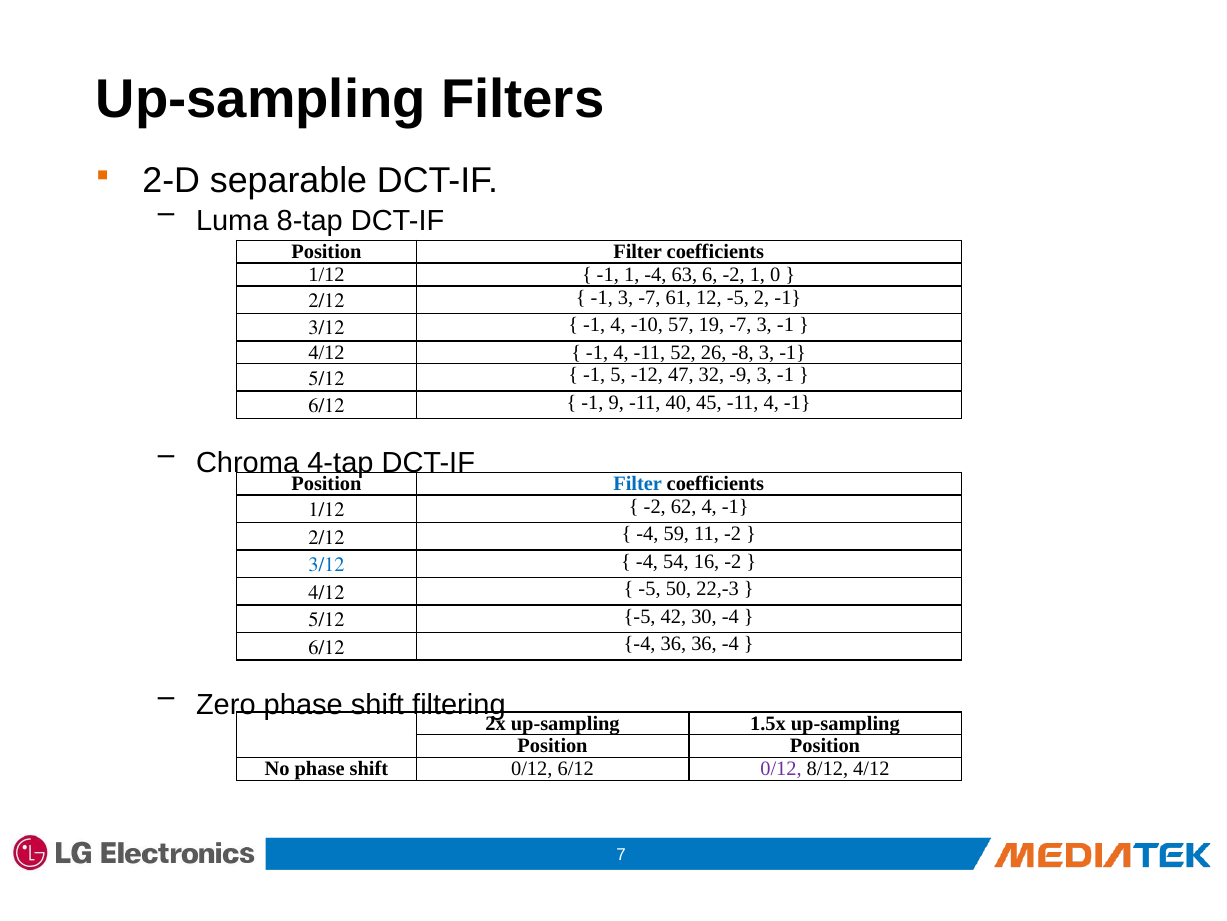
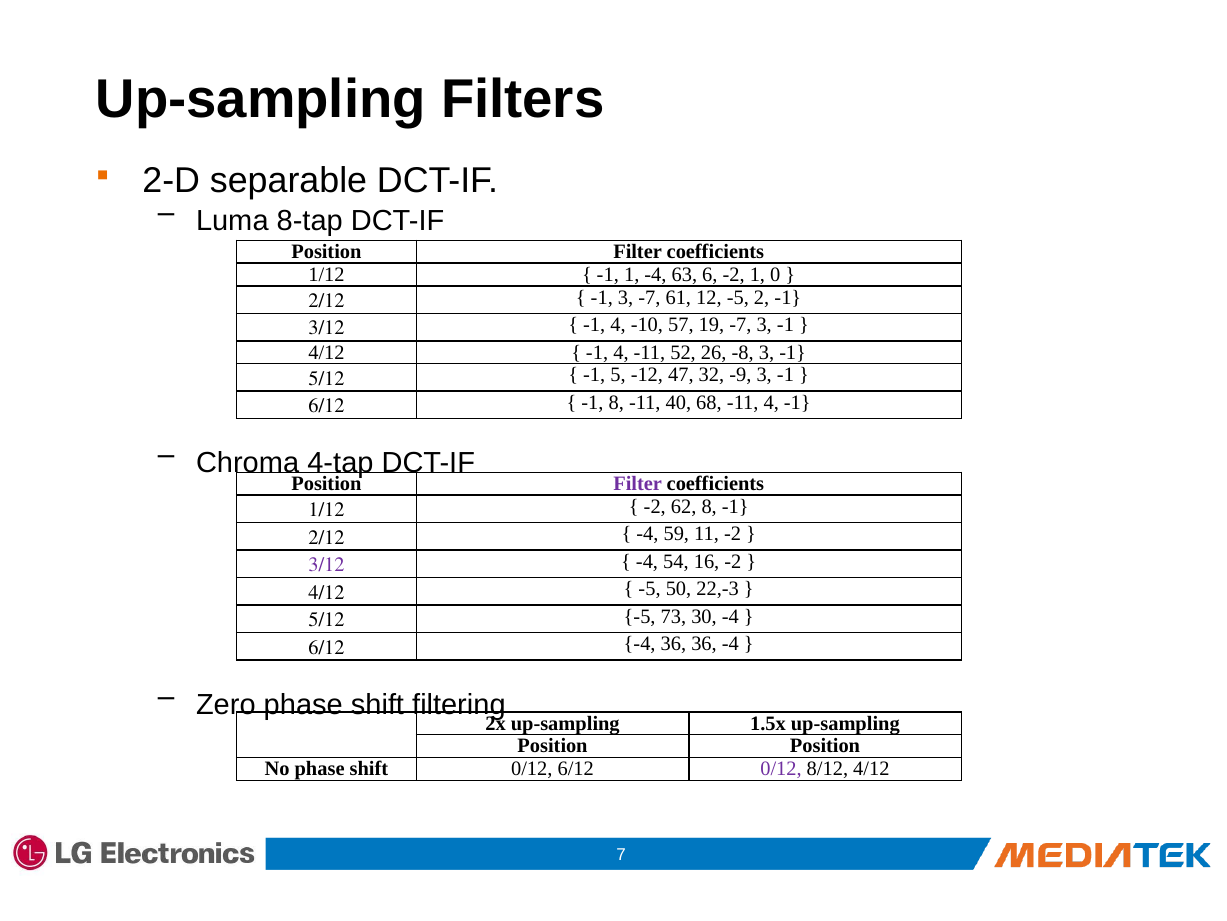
-1 9: 9 -> 8 (616, 402)
45: 45 -> 68 (709, 402)
Filter colour: blue -> purple (638, 483)
62 4: 4 -> 8 (709, 506)
3/12 colour: blue -> purple (327, 565)
42: 42 -> 73 (673, 616)
